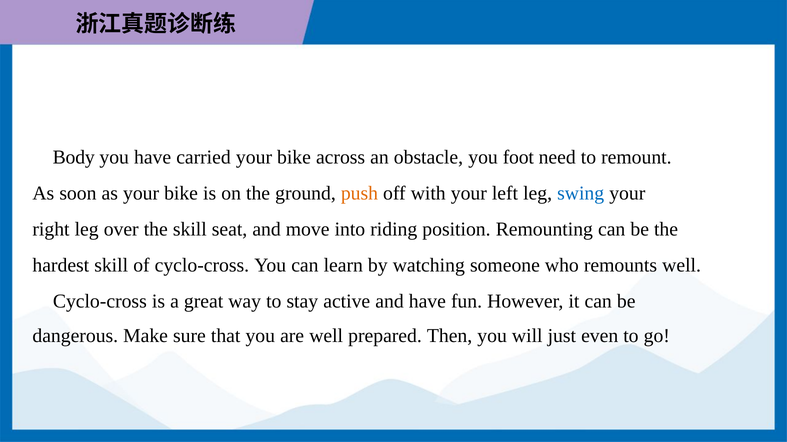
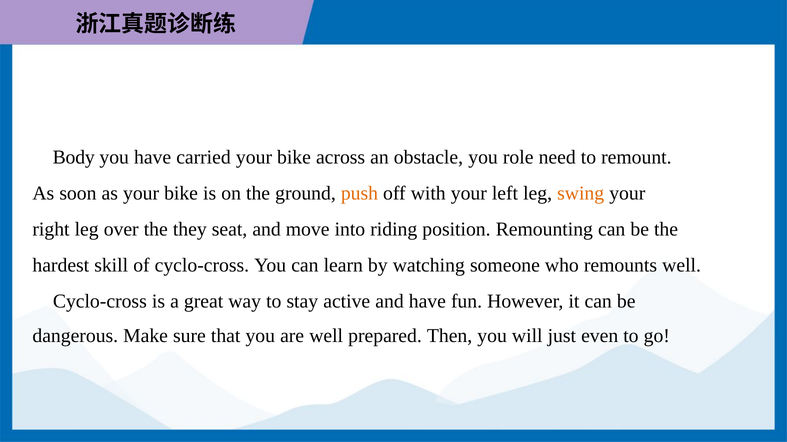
foot: foot -> role (518, 157)
swing colour: blue -> orange (581, 193)
the skill: skill -> they (190, 230)
